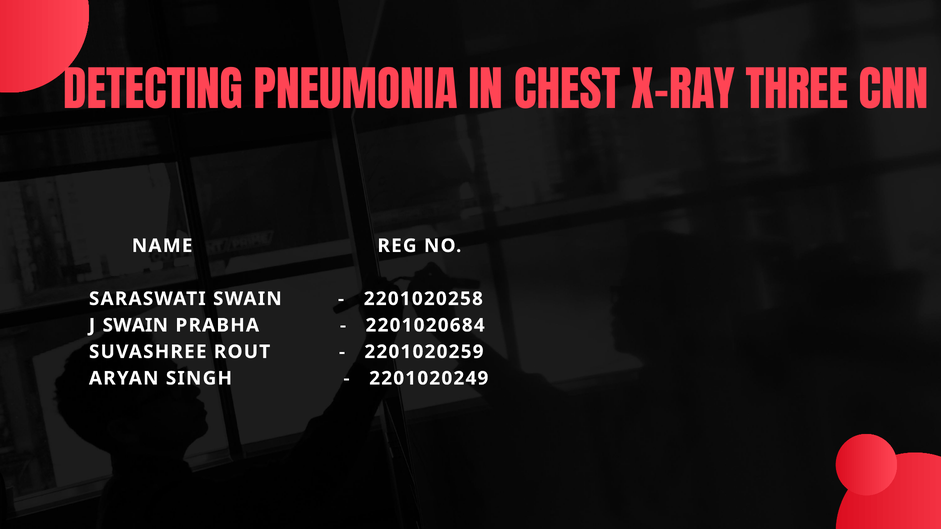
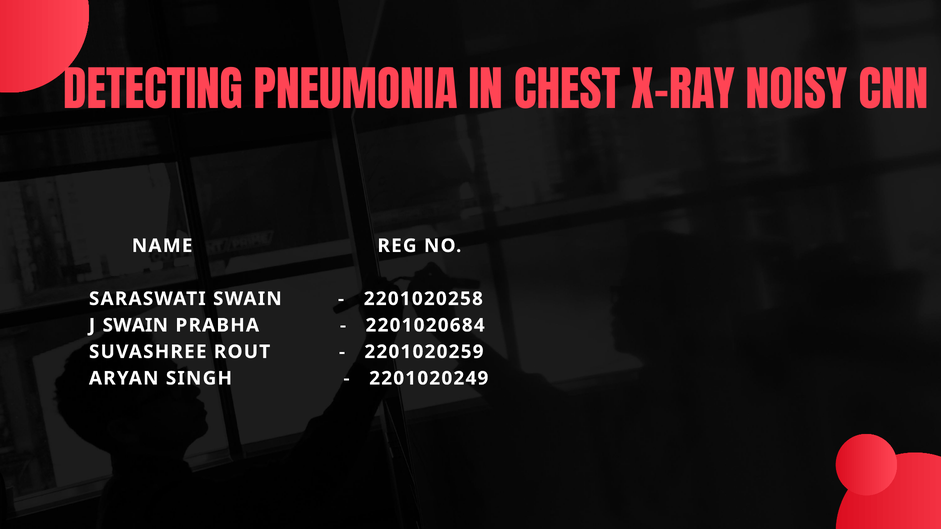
THREE: THREE -> NOISY (797, 92)
